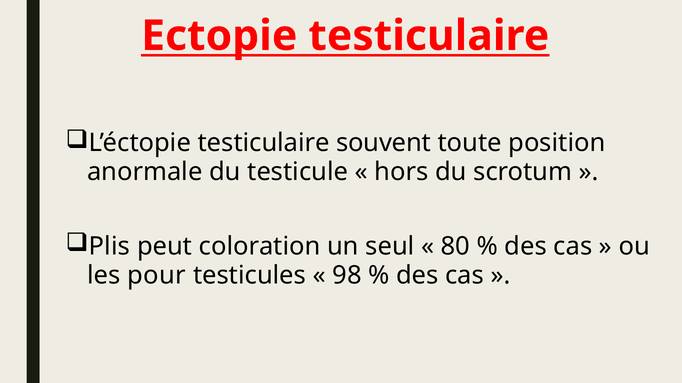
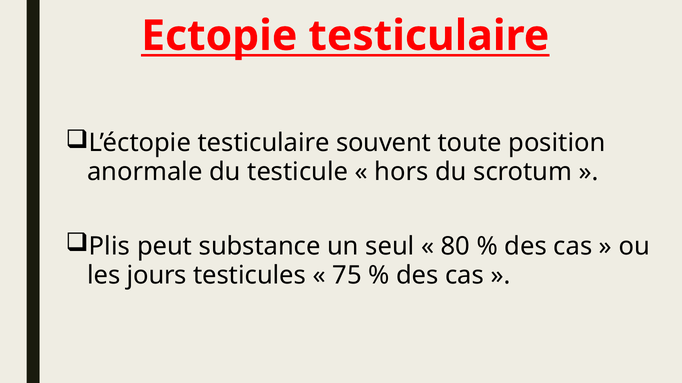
coloration: coloration -> substance (260, 247)
pour: pour -> jours (157, 276)
98: 98 -> 75 (347, 276)
